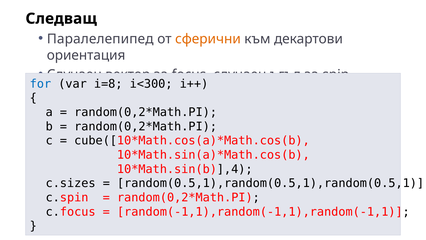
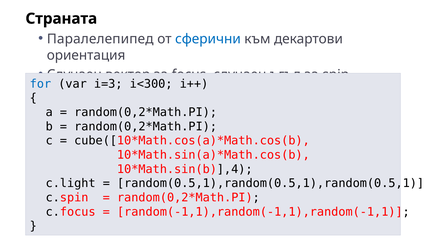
Следващ: Следващ -> Страната (61, 19)
сферични colour: orange -> blue (208, 39)
i=8: i=8 -> i=3 (108, 84)
c.sizes: c.sizes -> c.light (71, 183)
